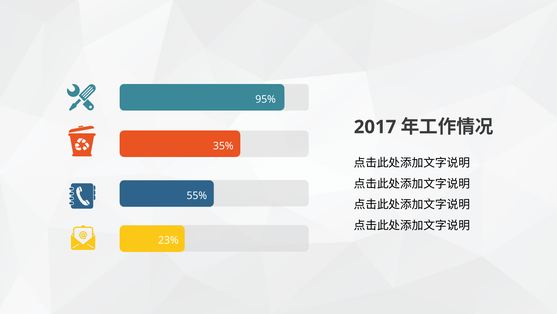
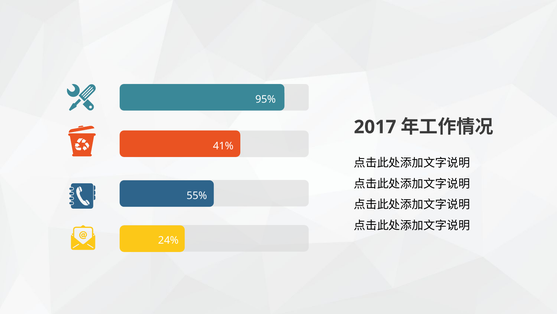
35%: 35% -> 41% (223, 146)
23%: 23% -> 24% (168, 240)
